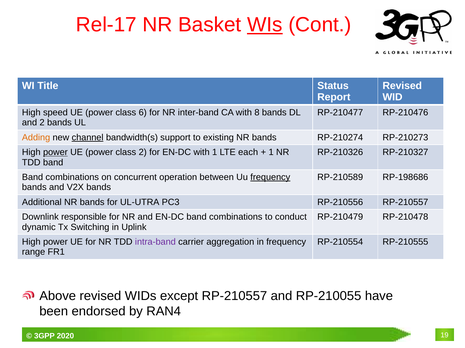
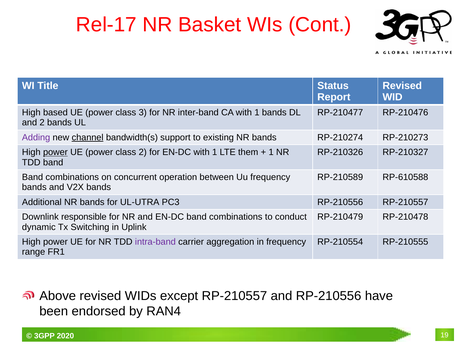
WIs underline: present -> none (265, 25)
speed: speed -> based (55, 113)
6: 6 -> 3 (143, 113)
CA with 8: 8 -> 1 (257, 113)
Adding colour: orange -> purple (36, 138)
each: each -> them (248, 153)
frequency underline: present -> none (270, 178)
RP‑198686: RP‑198686 -> RP‑610588 (405, 178)
and RP‑210055: RP‑210055 -> RP‑210556 (329, 297)
